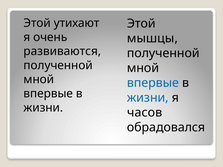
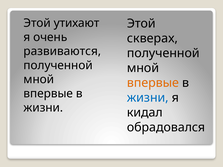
мышцы: мышцы -> скверах (152, 38)
впервые colour: blue -> orange (153, 83)
часов: часов -> кидал (145, 113)
